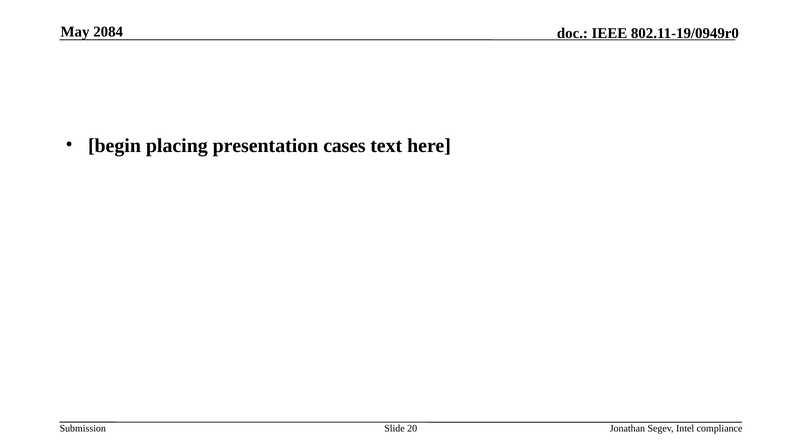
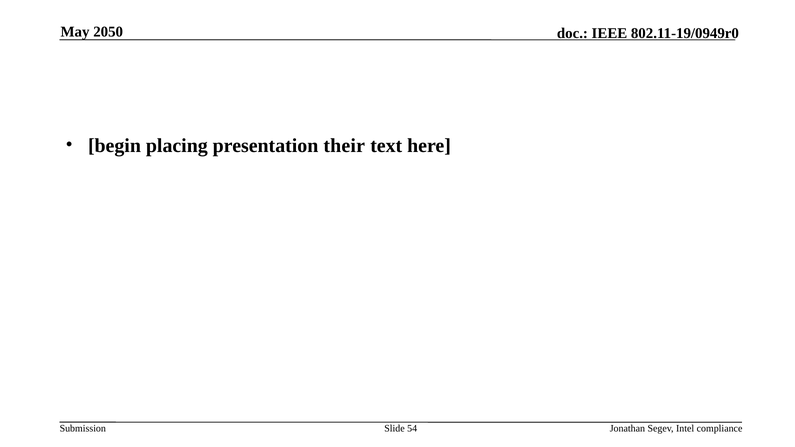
2084: 2084 -> 2050 (108, 32)
cases: cases -> their (344, 146)
20: 20 -> 54 (412, 429)
